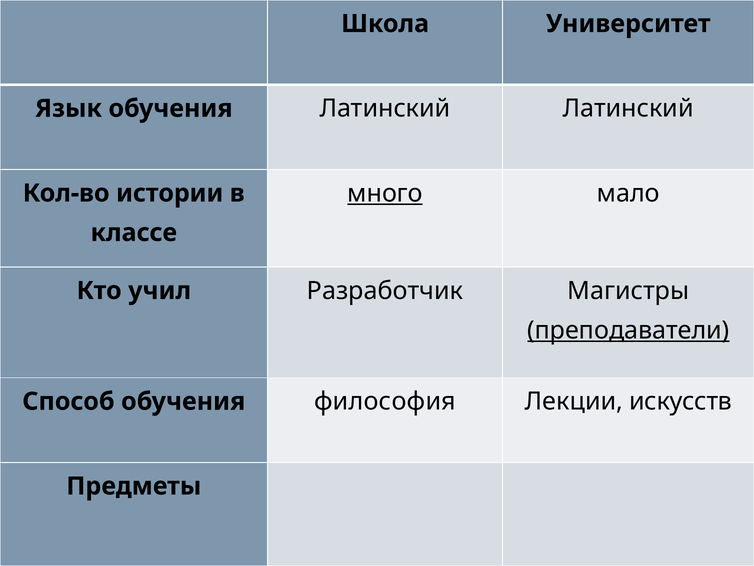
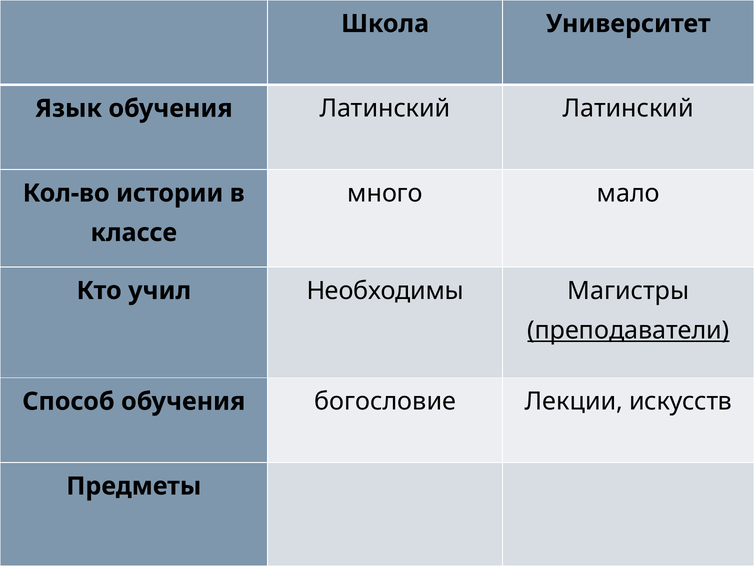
много underline: present -> none (385, 193)
Разработчик: Разработчик -> Необходимы (385, 290)
философия: философия -> богословие (385, 401)
